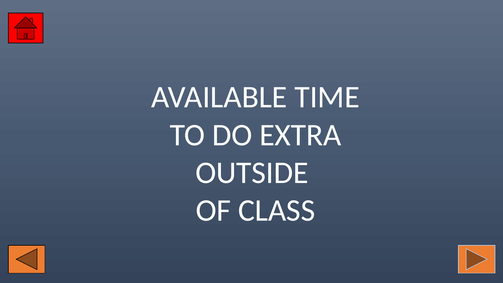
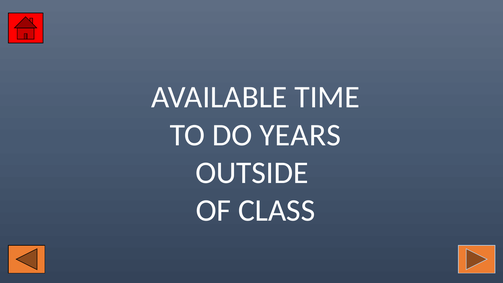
EXTRA: EXTRA -> YEARS (300, 135)
